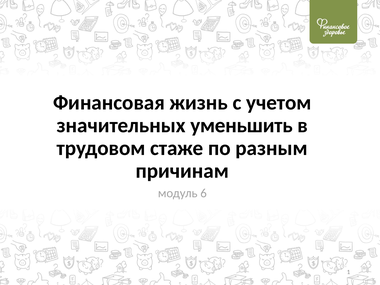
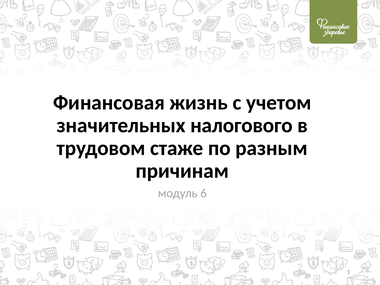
уменьшить: уменьшить -> налогового (242, 125)
